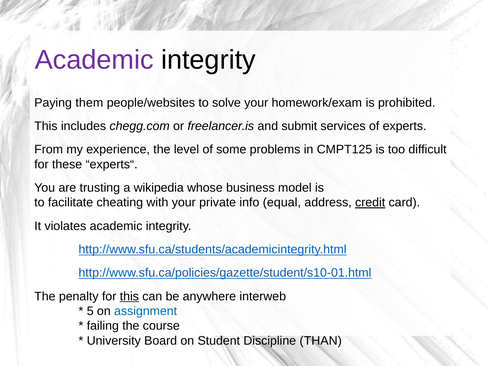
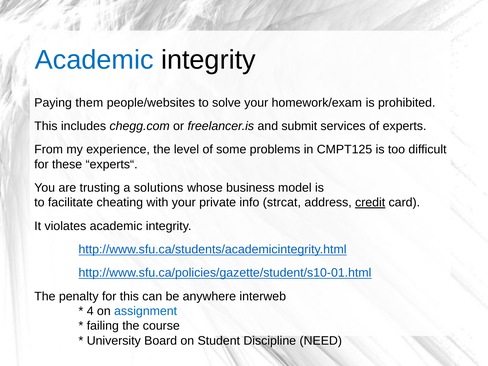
Academic colour: purple -> blue (94, 60)
wikipedia: wikipedia -> solutions (159, 188)
equal: equal -> strcat (282, 202)
this underline: present -> none (129, 296)
5: 5 -> 4 (90, 311)
THAN: THAN -> NEED (321, 341)
